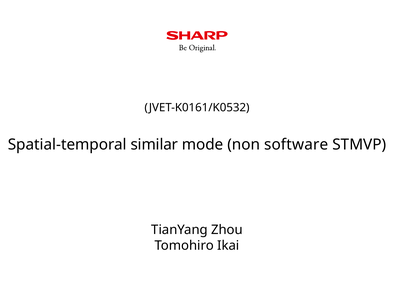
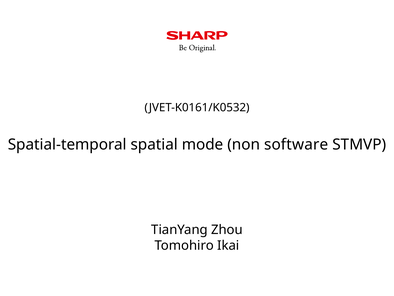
similar: similar -> spatial (154, 144)
